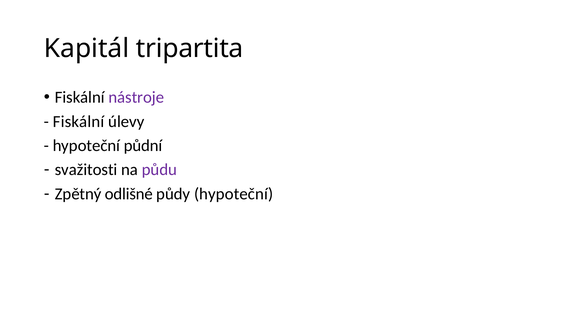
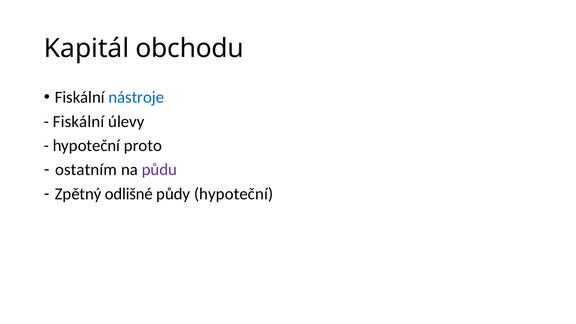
tripartita: tripartita -> obchodu (190, 48)
nástroje colour: purple -> blue (136, 97)
půdní: půdní -> proto (143, 146)
svažitosti: svažitosti -> ostatním (86, 170)
